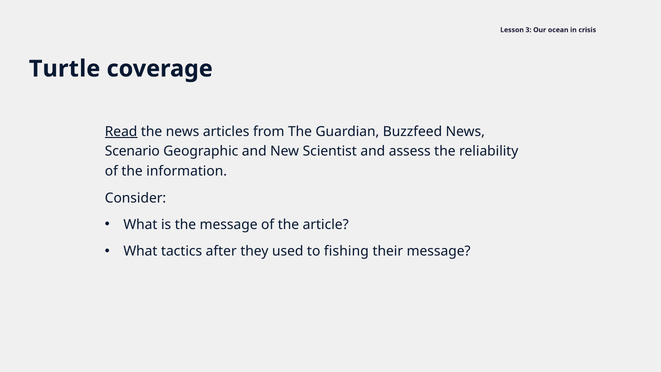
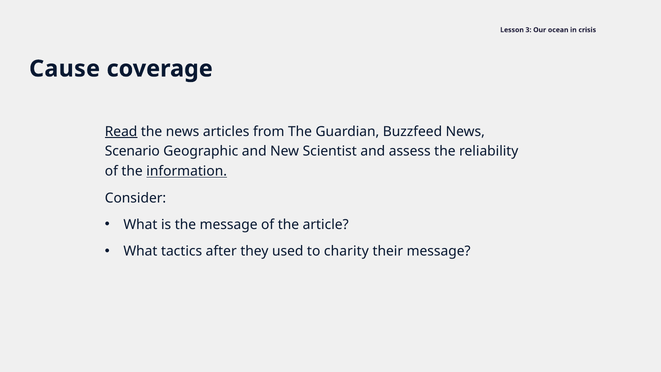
Turtle: Turtle -> Cause (65, 69)
information underline: none -> present (187, 171)
fishing: fishing -> charity (346, 251)
